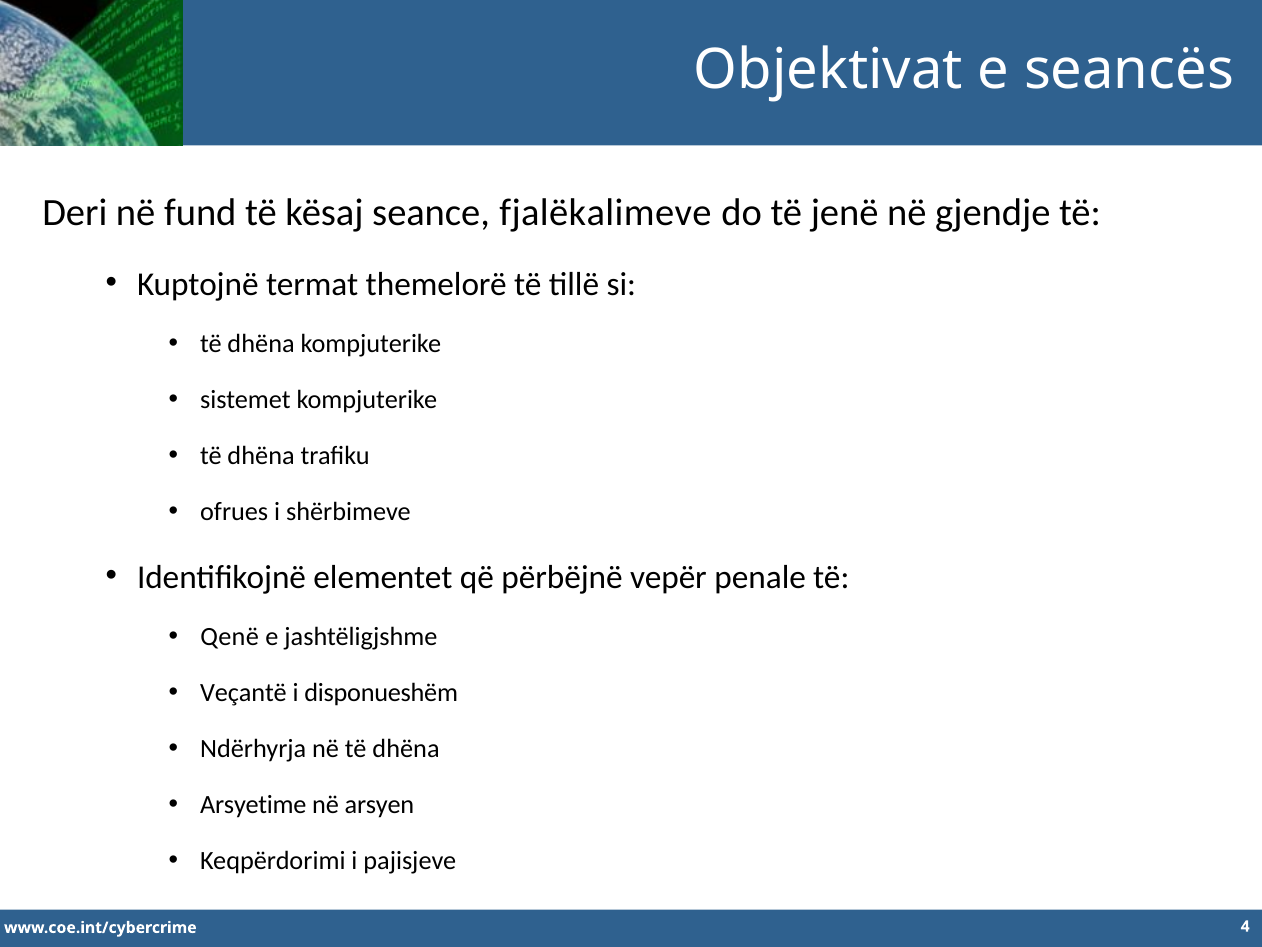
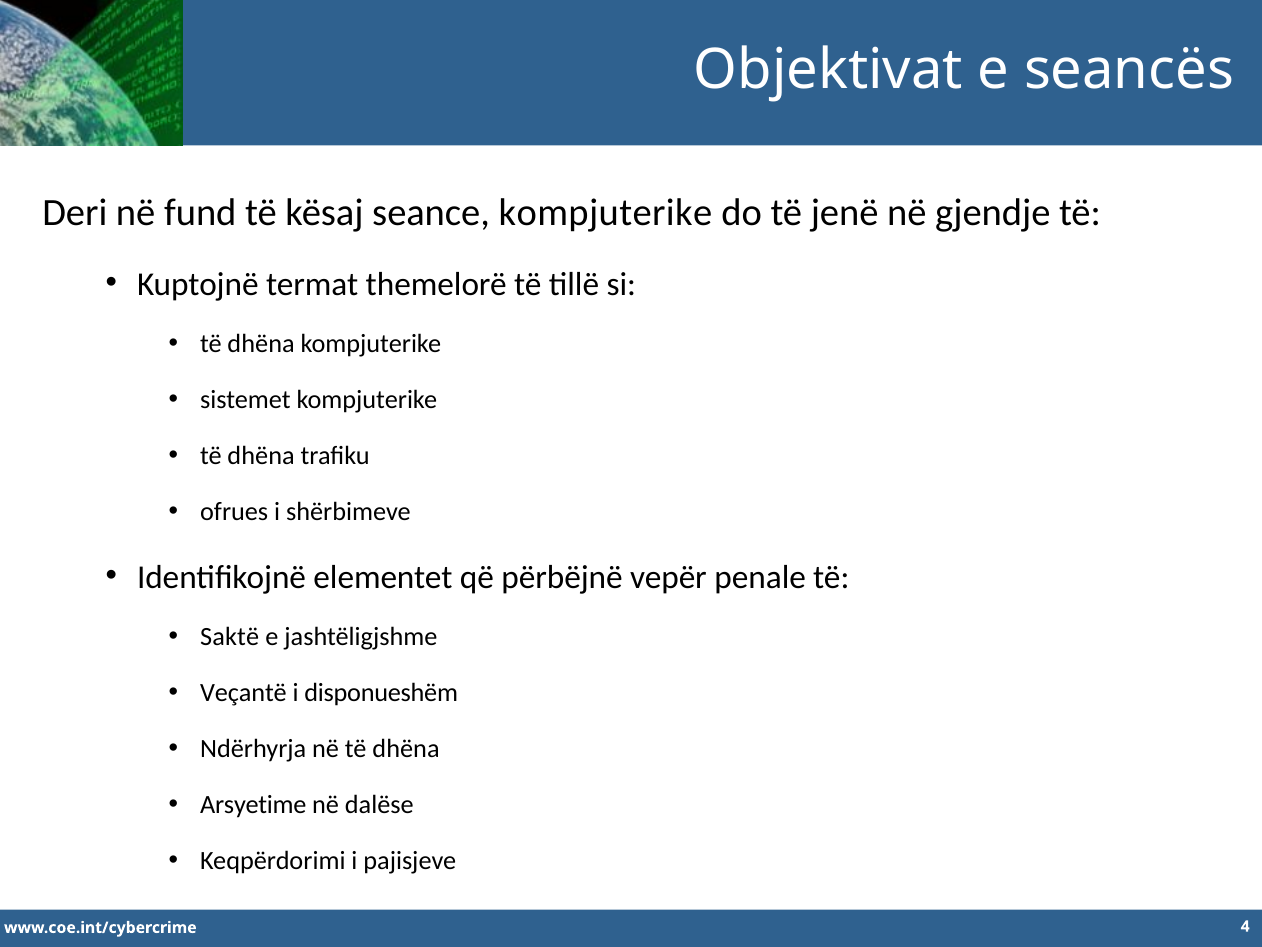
seance fjalëkalimeve: fjalëkalimeve -> kompjuterike (605, 213)
Qenë: Qenë -> Saktë (230, 637)
arsyen: arsyen -> dalëse (379, 805)
